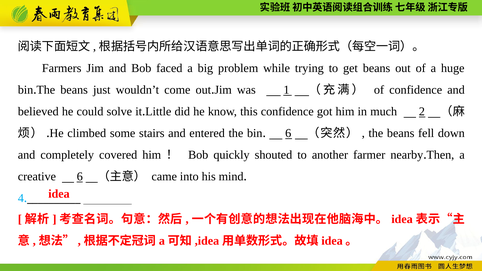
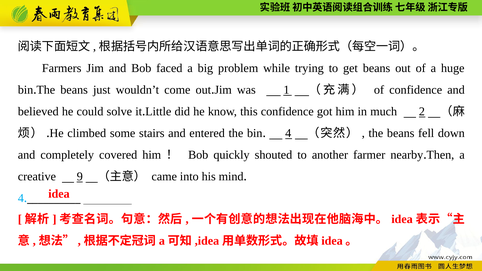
6: 6 -> 4 (288, 133)
creative 6: 6 -> 9 (80, 177)
